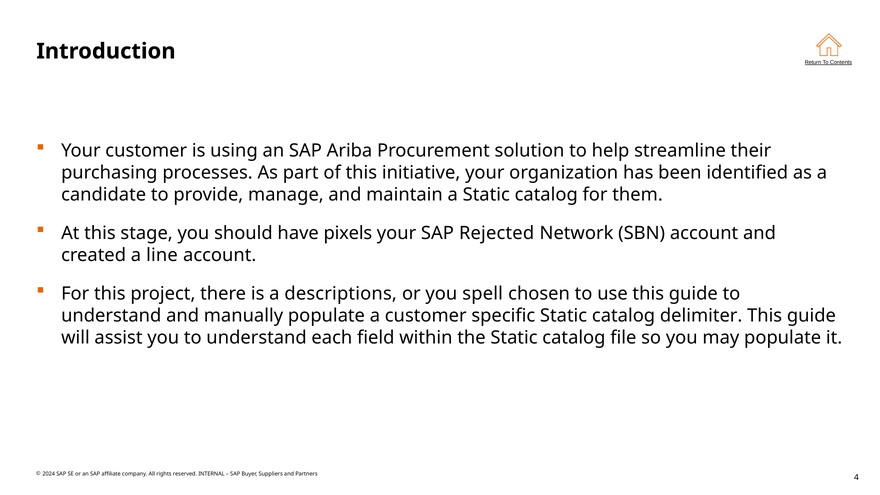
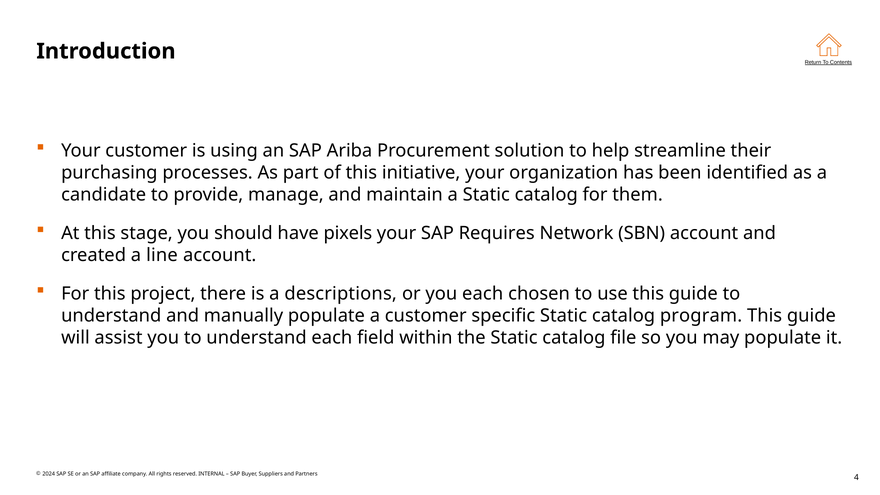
Rejected: Rejected -> Requires (497, 233)
you spell: spell -> each (483, 294)
delimiter: delimiter -> program (701, 316)
